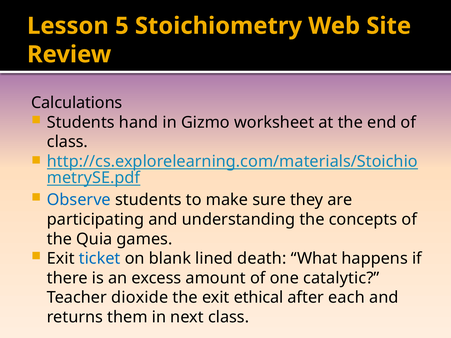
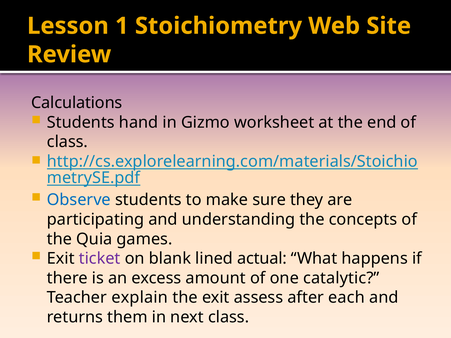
5: 5 -> 1 (122, 26)
ticket colour: blue -> purple (100, 259)
death: death -> actual (262, 259)
dioxide: dioxide -> explain (140, 298)
ethical: ethical -> assess (259, 298)
